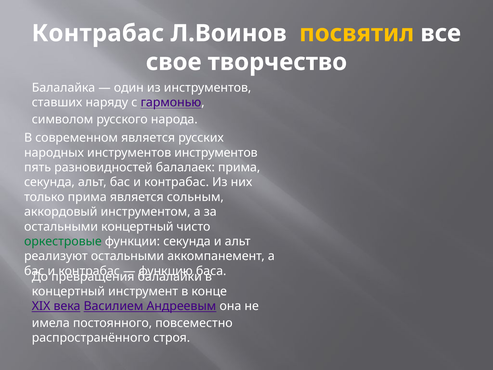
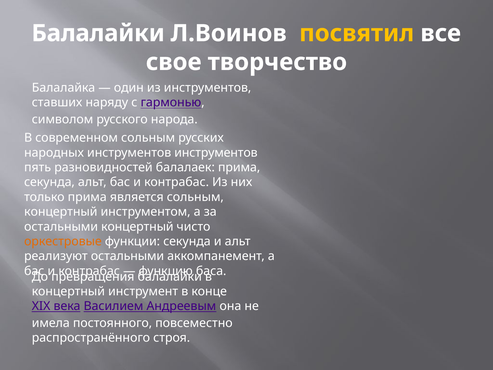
Контрабас: Контрабас -> Балалайки (98, 33)
современном является: является -> сольным (148, 138)
аккордовый: аккордовый -> концертный (61, 212)
оркестровые colour: green -> orange (63, 241)
